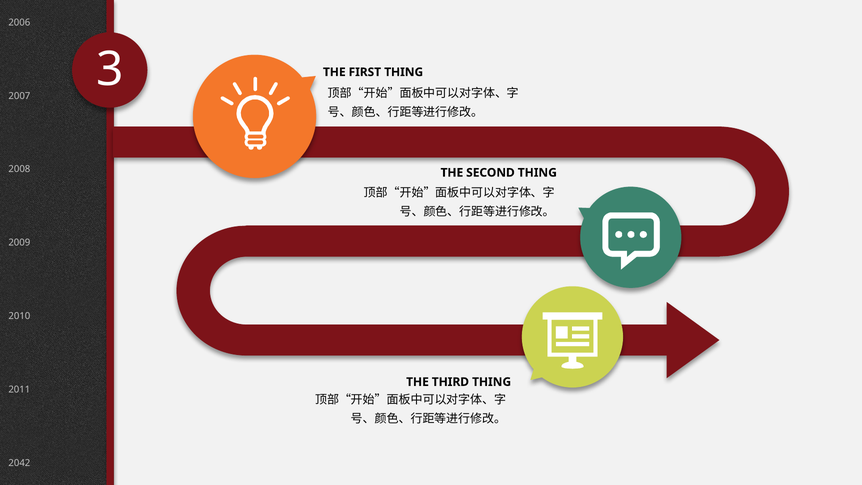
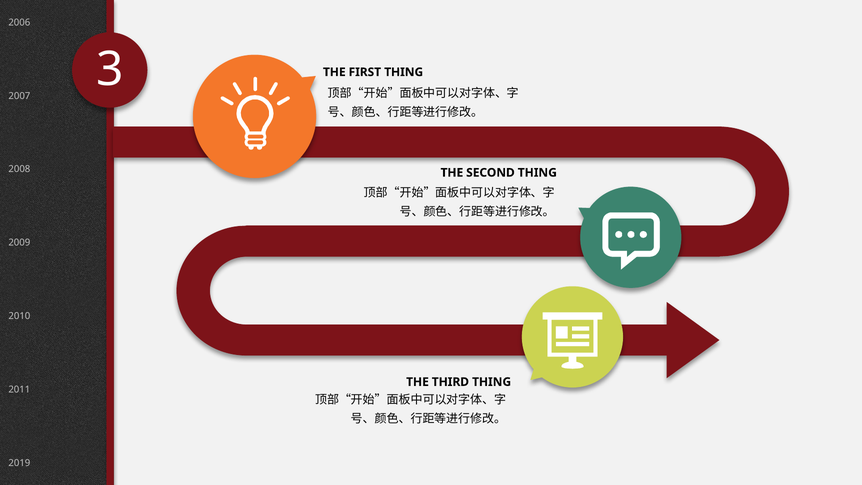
2042: 2042 -> 2019 (19, 463)
